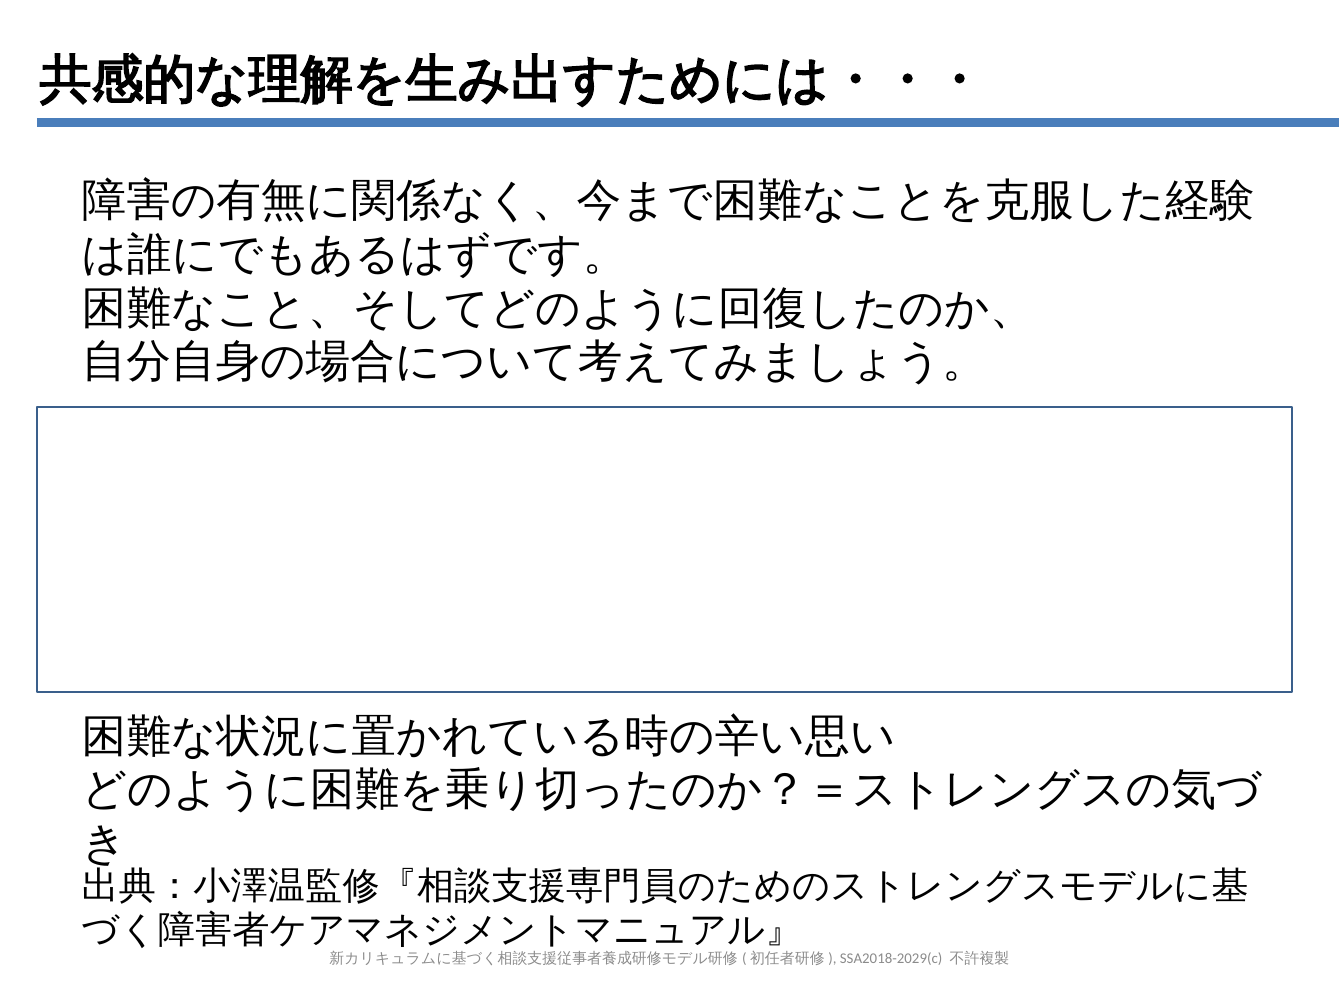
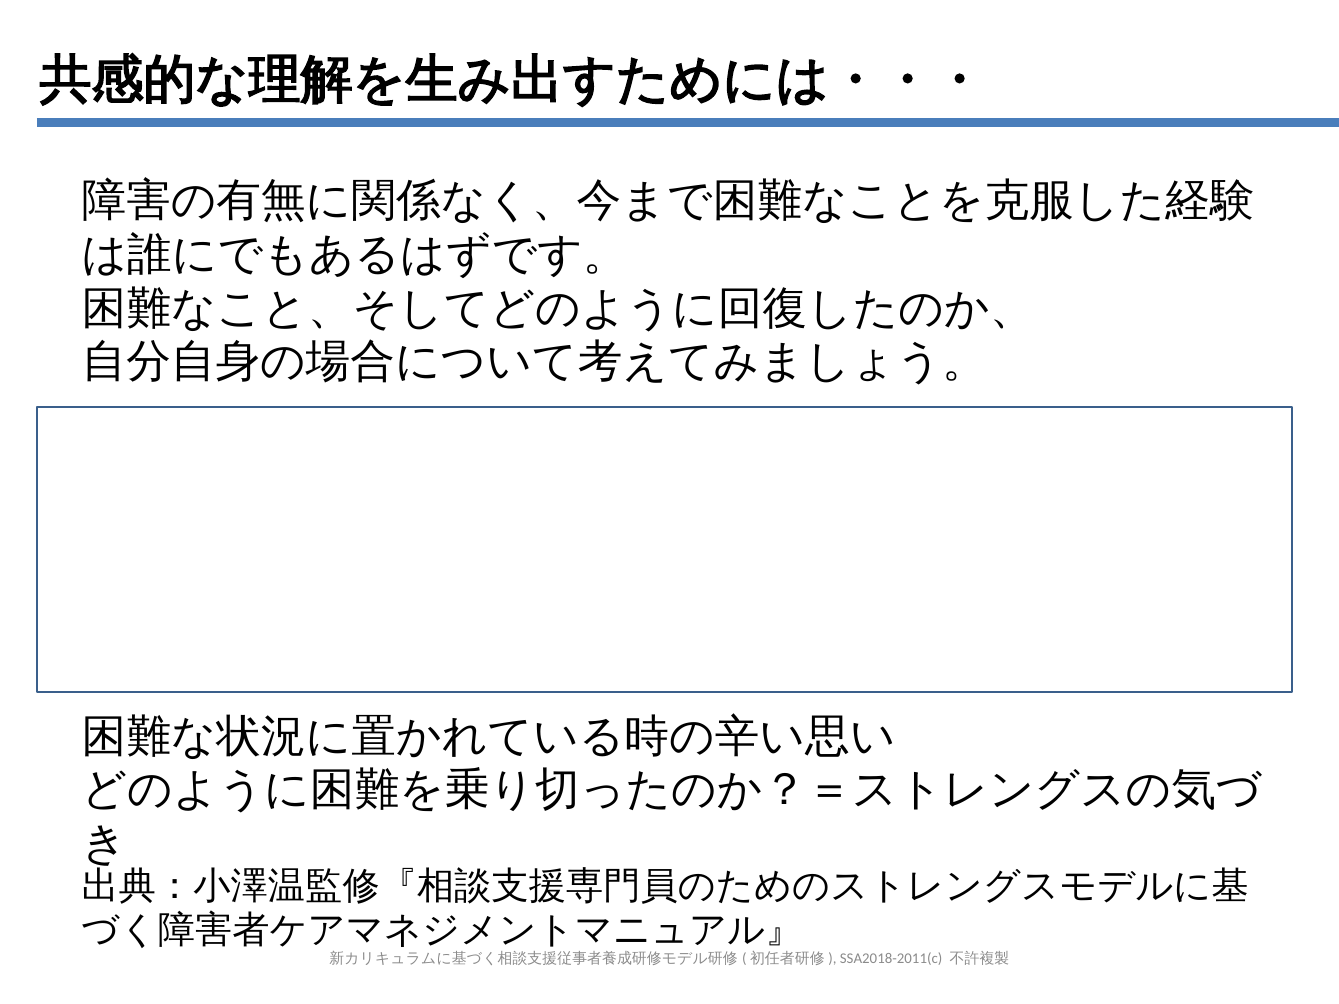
SSA2018-2029(c: SSA2018-2029(c -> SSA2018-2011(c (891, 959)
